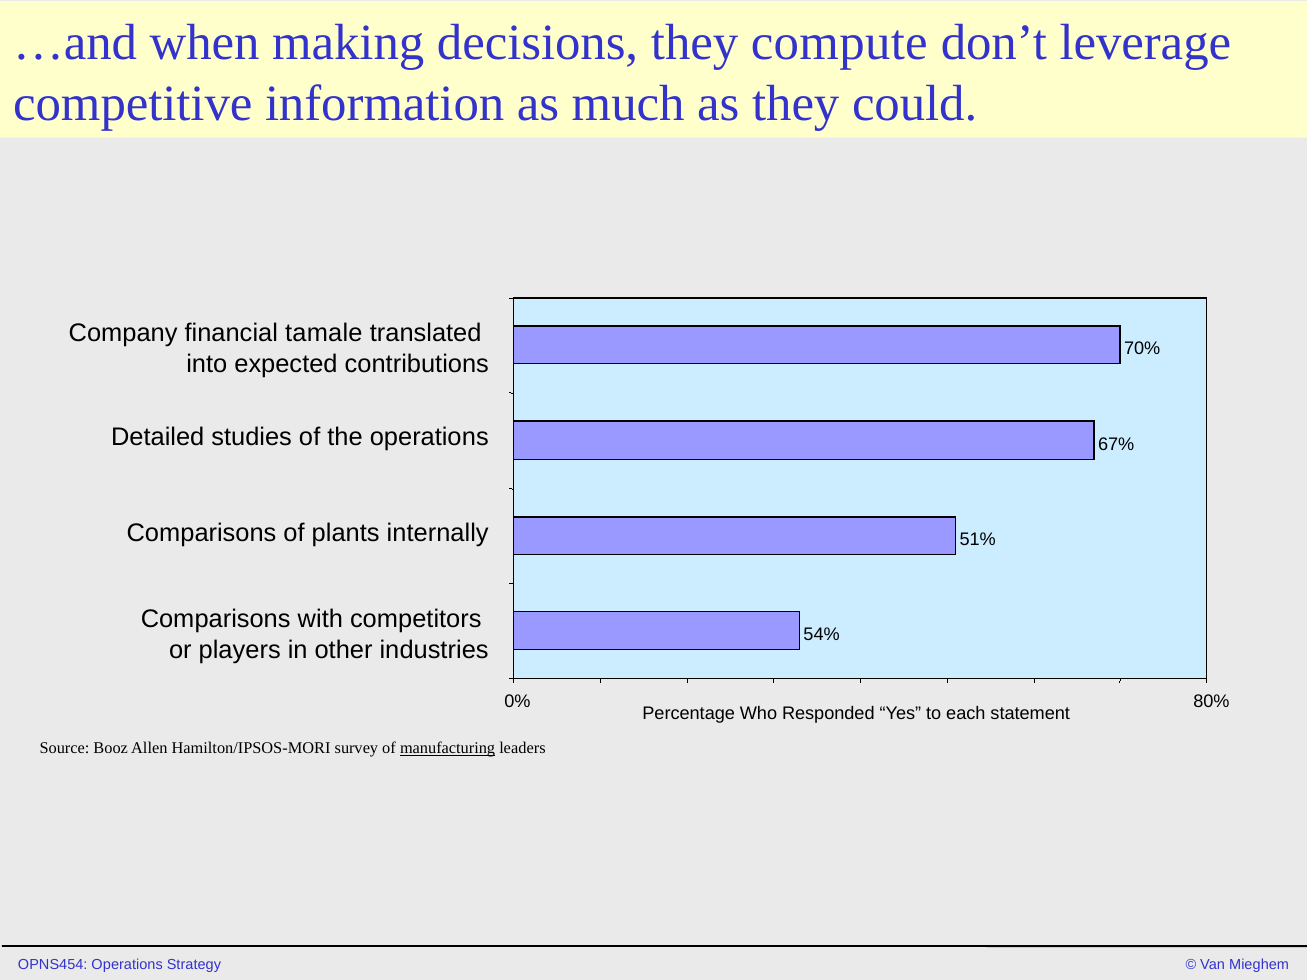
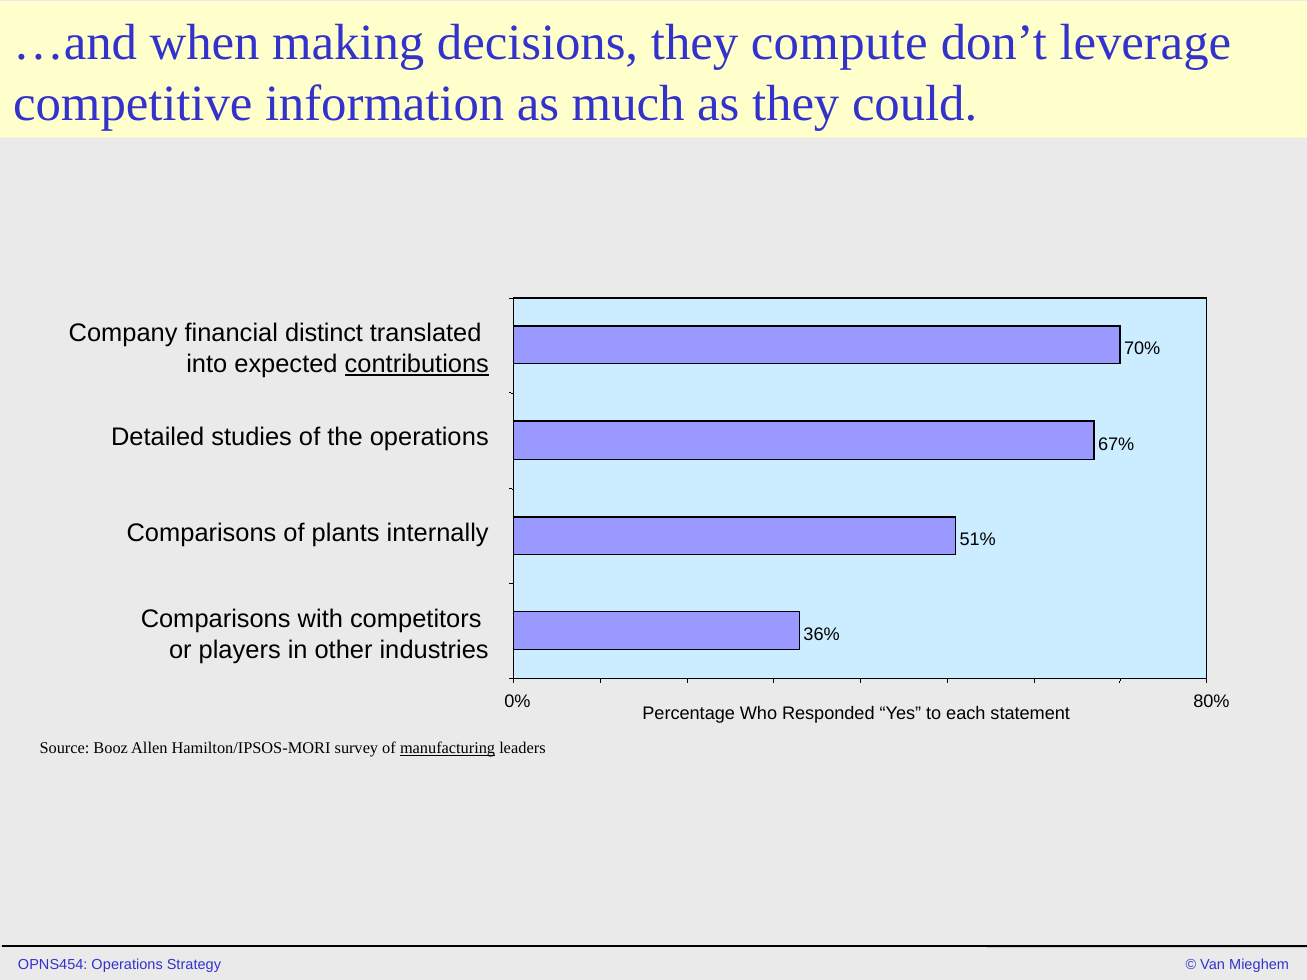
tamale: tamale -> distinct (324, 334)
contributions underline: none -> present (417, 364)
54%: 54% -> 36% (822, 635)
